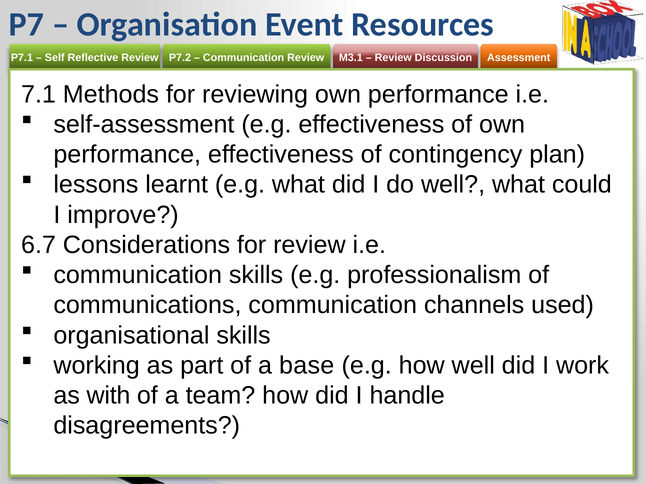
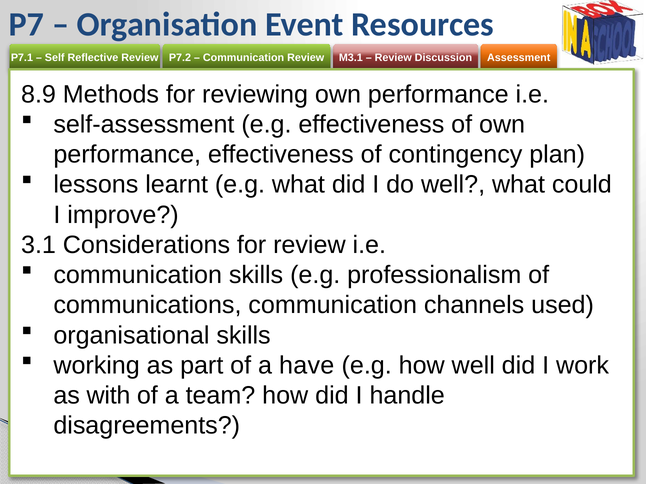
7.1: 7.1 -> 8.9 (39, 94)
6.7: 6.7 -> 3.1 (39, 245)
base: base -> have (307, 366)
